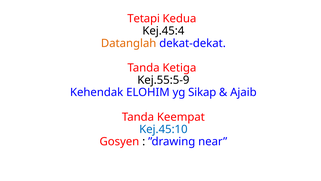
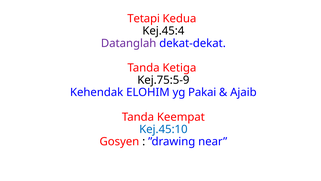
Datanglah colour: orange -> purple (129, 43)
Kej.55:5-9: Kej.55:5-9 -> Kej.75:5-9 (163, 80)
Sikap: Sikap -> Pakai (202, 92)
